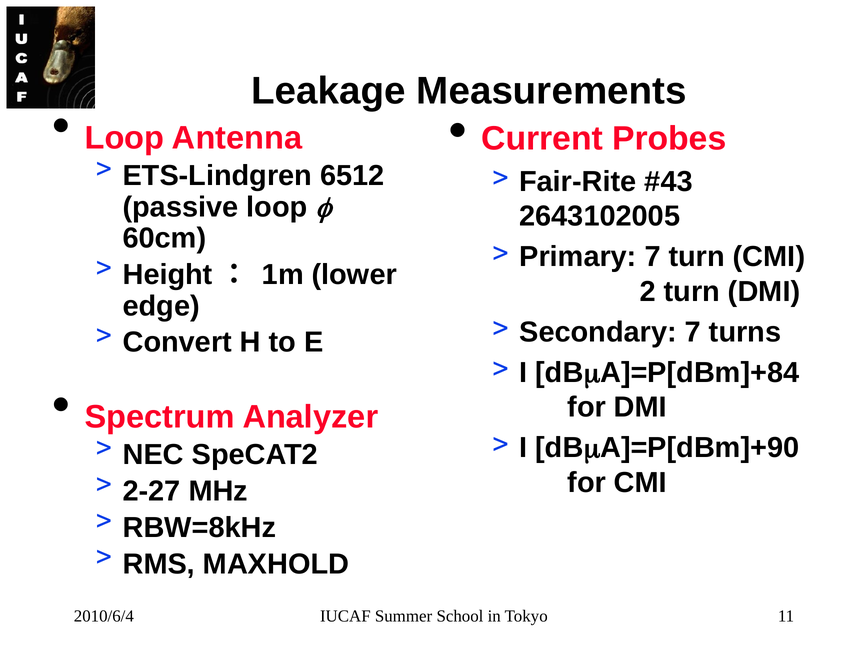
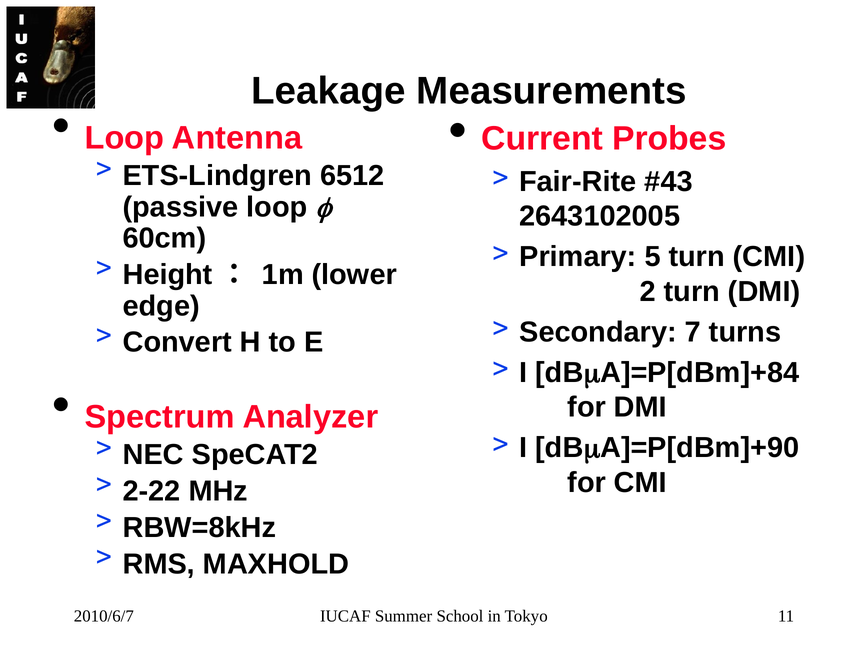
Primary 7: 7 -> 5 (653, 257)
2-27: 2-27 -> 2-22 (152, 491)
2010/6/4: 2010/6/4 -> 2010/6/7 (104, 616)
